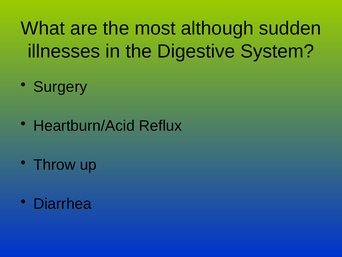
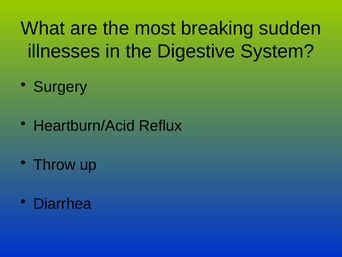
although: although -> breaking (217, 28)
